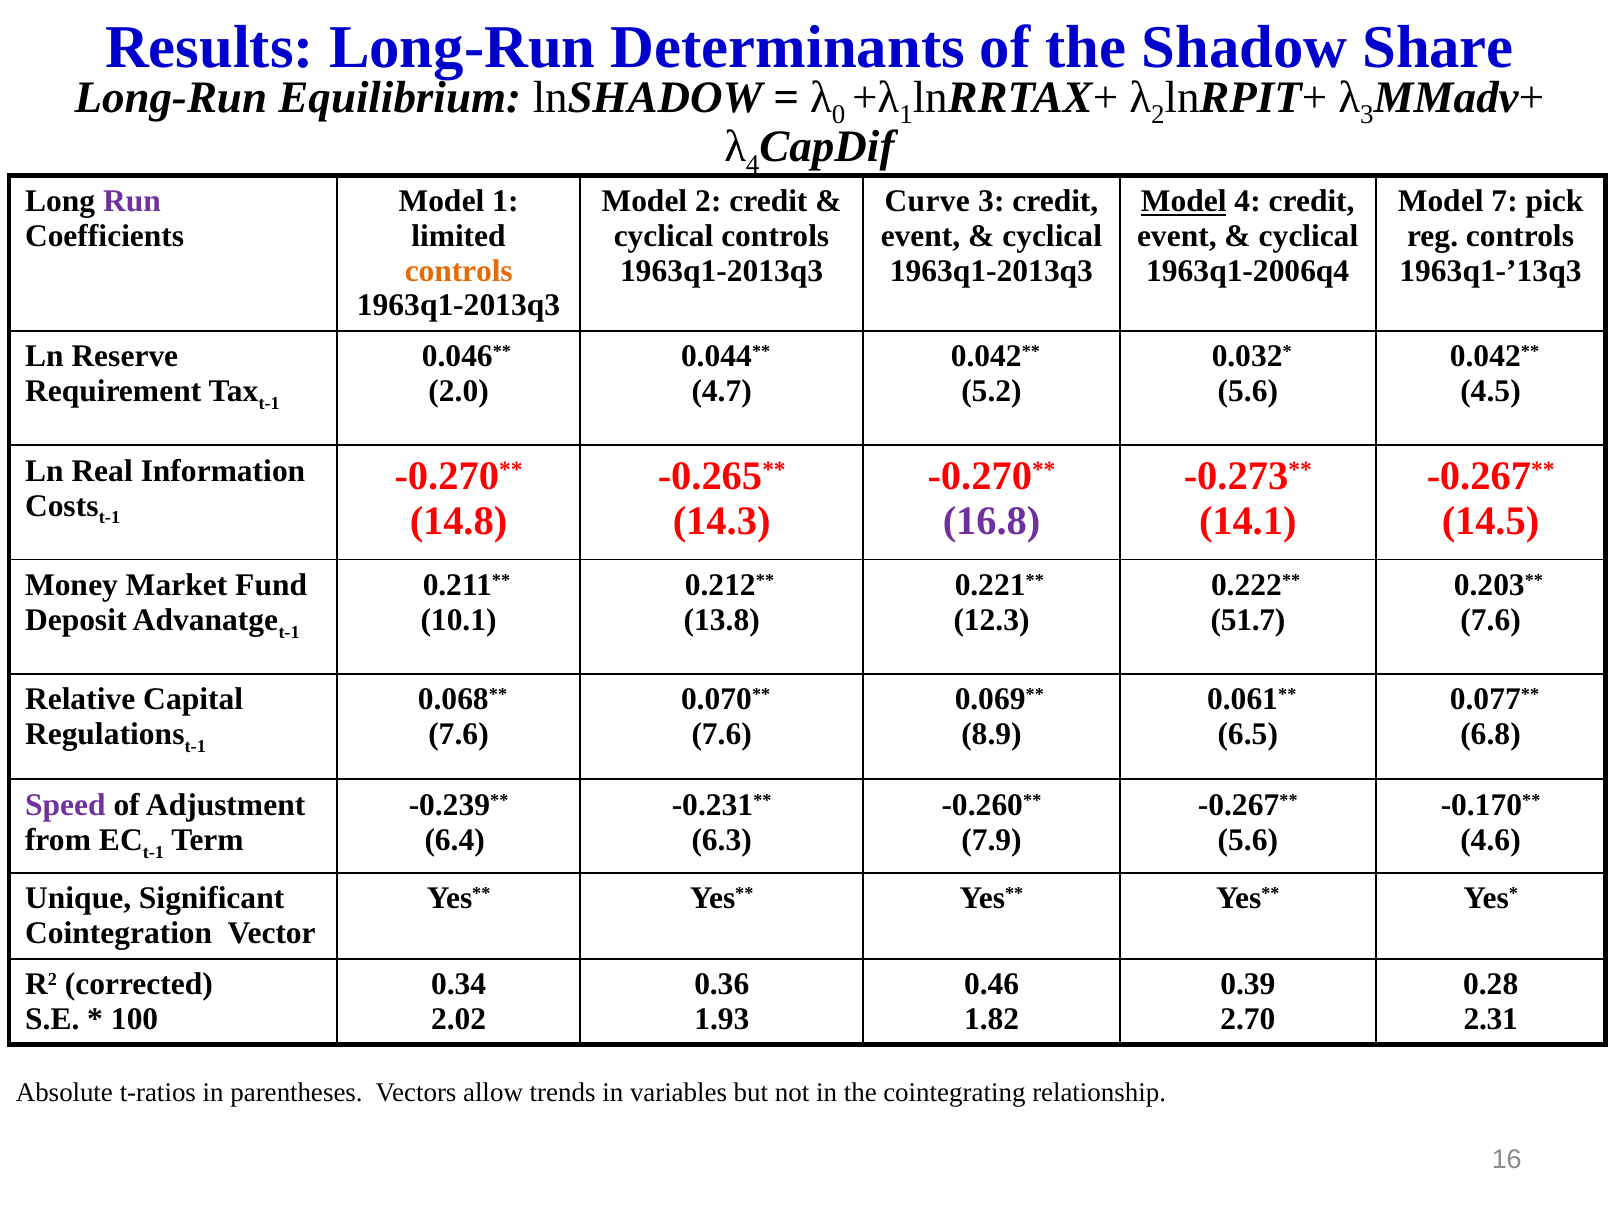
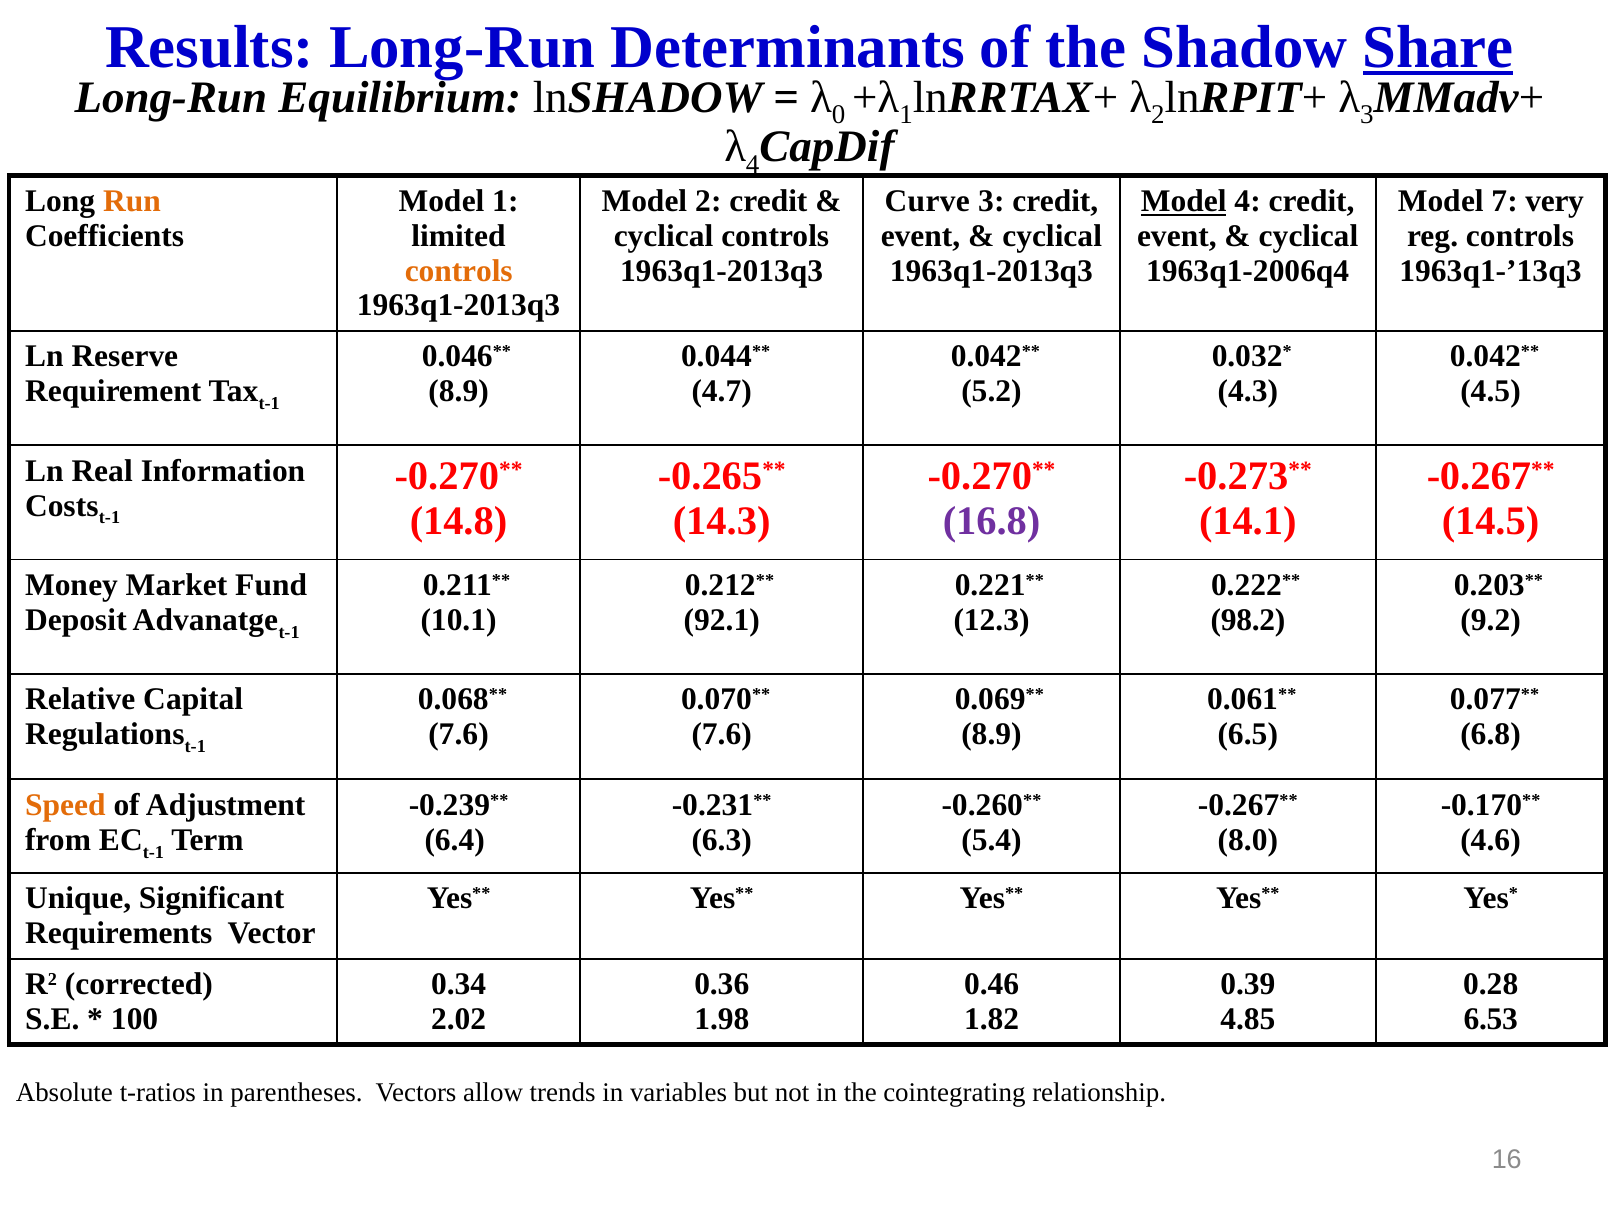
Share underline: none -> present (1438, 47)
Run colour: purple -> orange (132, 201)
pick: pick -> very (1555, 201)
2.0: 2.0 -> 8.9 (459, 391)
5.6: 5.6 -> 4.3 (1248, 391)
13.8: 13.8 -> 92.1 (722, 620)
51.7: 51.7 -> 98.2 (1248, 620)
7.6: 7.6 -> 9.2 (1491, 620)
Speed colour: purple -> orange (65, 805)
7.9: 7.9 -> 5.4 (992, 840)
5.6: 5.6 -> 8.0 (1248, 840)
Cointegration: Cointegration -> Requirements (119, 934)
1.93: 1.93 -> 1.98 (722, 1019)
2.70: 2.70 -> 4.85 (1248, 1019)
2.31: 2.31 -> 6.53 (1491, 1019)
